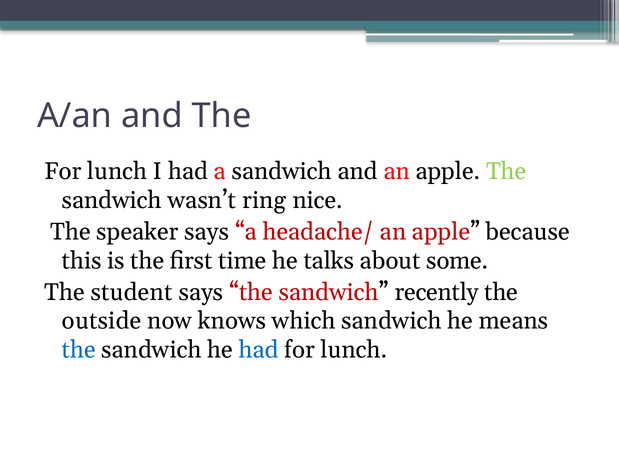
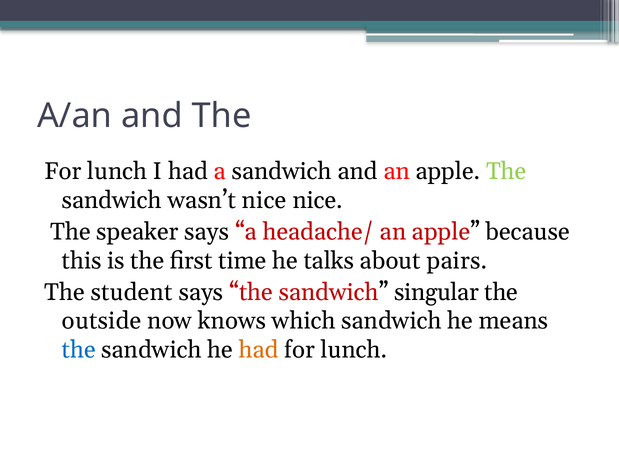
wasn’t ring: ring -> nice (264, 200)
some: some -> pairs (457, 261)
recently: recently -> singular (437, 292)
had colour: blue -> orange (259, 350)
